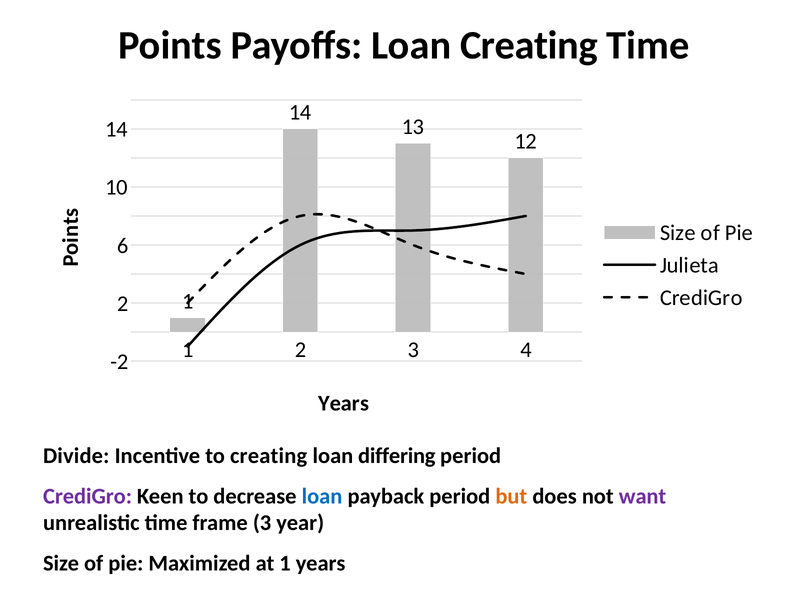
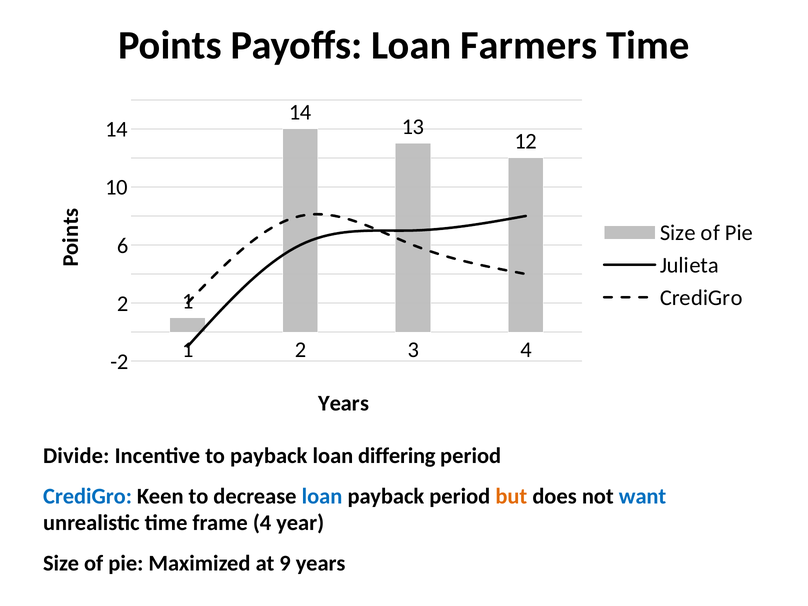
Loan Creating: Creating -> Farmers (529, 45)
to creating: creating -> payback (269, 456)
CrediGro colour: purple -> blue (87, 496)
want colour: purple -> blue (643, 496)
frame 3: 3 -> 4 (262, 523)
at 1: 1 -> 9 (285, 564)
